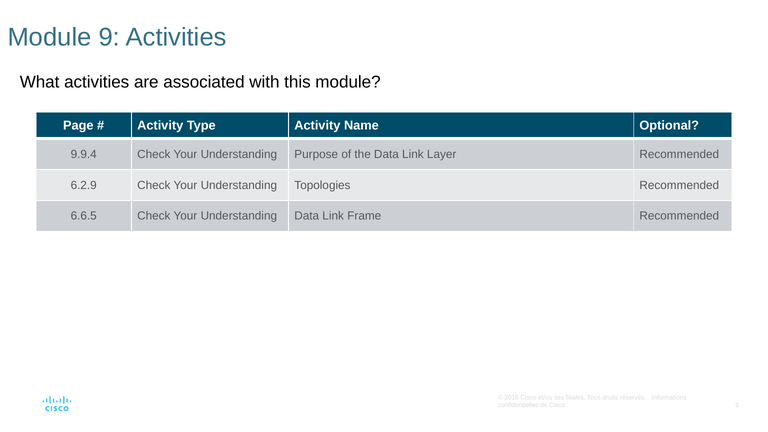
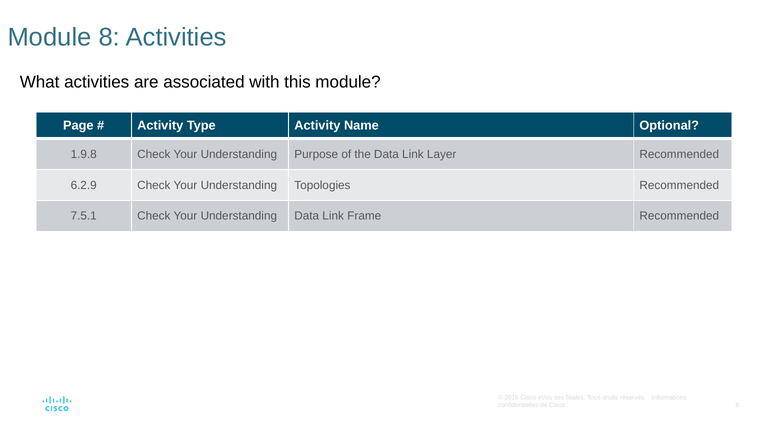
9: 9 -> 8 (109, 37)
9.9.4: 9.9.4 -> 1.9.8 (84, 154)
6.6.5: 6.6.5 -> 7.5.1 (84, 216)
